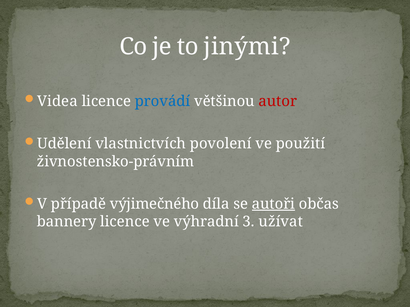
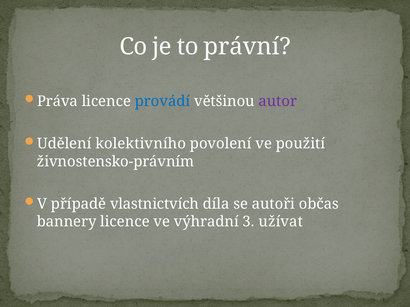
jinými: jinými -> právní (247, 47)
Videa: Videa -> Práva (58, 102)
autor colour: red -> purple (278, 102)
vlastnictvích: vlastnictvích -> kolektivního (141, 144)
výjimečného: výjimečného -> vlastnictvích (155, 204)
autoři underline: present -> none (273, 204)
